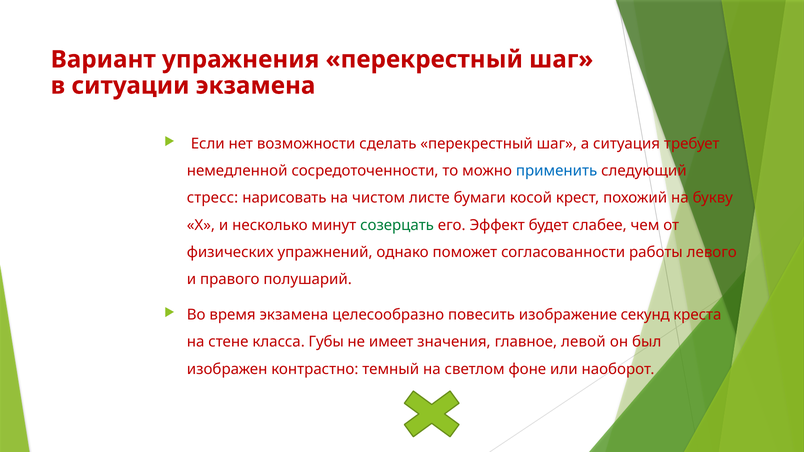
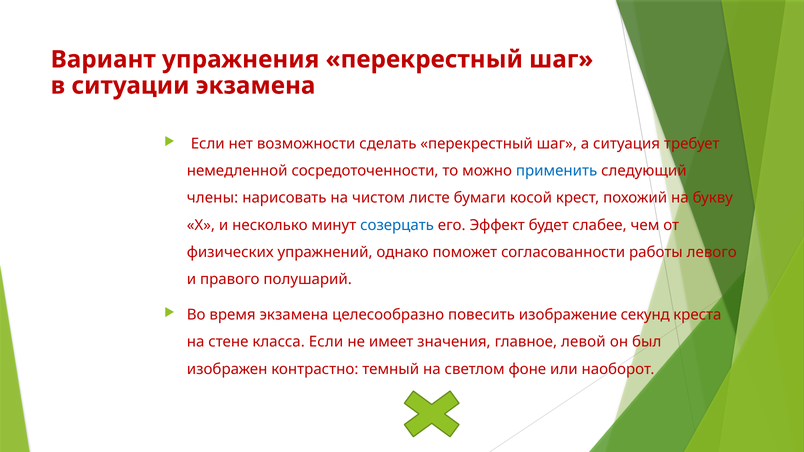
стресс: стресс -> члены (213, 198)
созерцать colour: green -> blue (397, 225)
класса Губы: Губы -> Если (326, 342)
